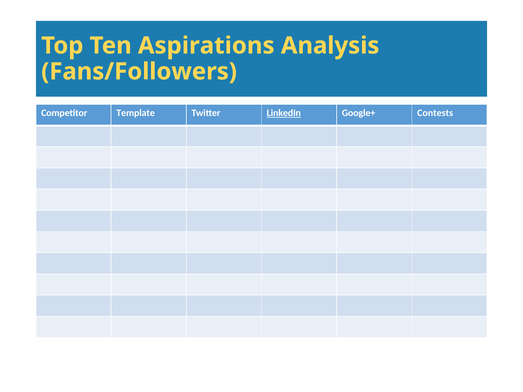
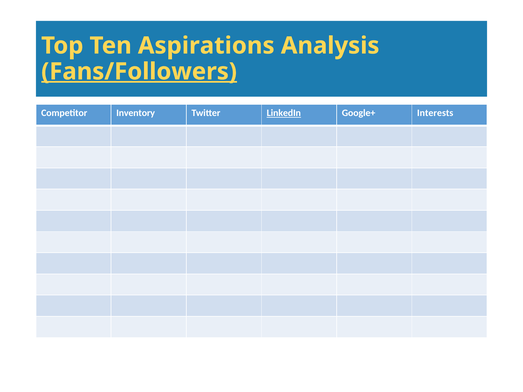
Fans/Followers underline: none -> present (139, 72)
Template: Template -> Inventory (136, 113)
Contests: Contests -> Interests (435, 113)
